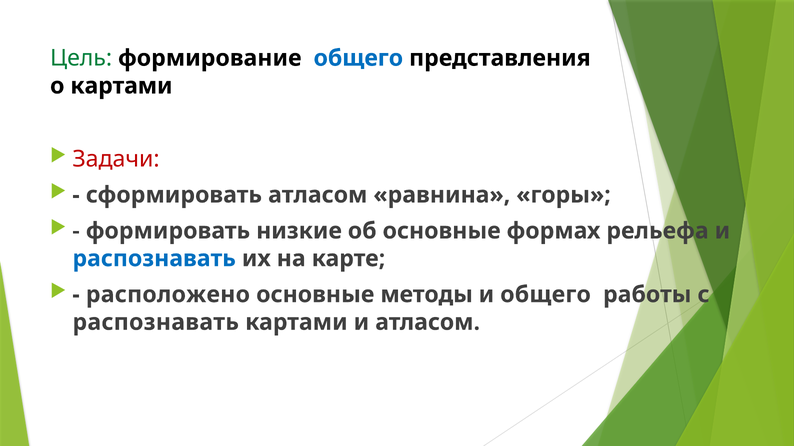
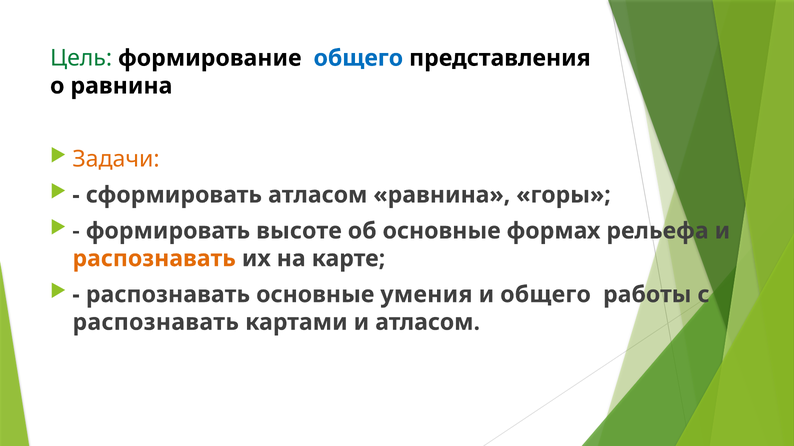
о картами: картами -> равнина (121, 86)
Задачи colour: red -> orange (116, 159)
низкие: низкие -> высоте (299, 231)
распознавать colour: blue -> orange (154, 259)
расположено: расположено -> распознавать (168, 295)
методы: методы -> умения (426, 295)
